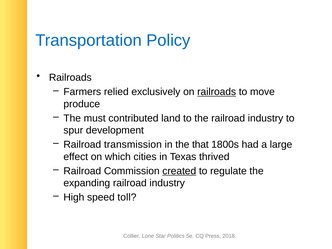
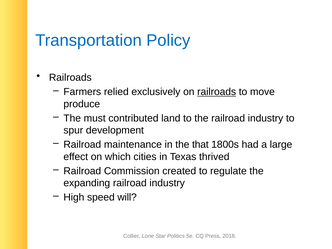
transmission: transmission -> maintenance (133, 145)
created underline: present -> none (179, 171)
toll: toll -> will (127, 197)
